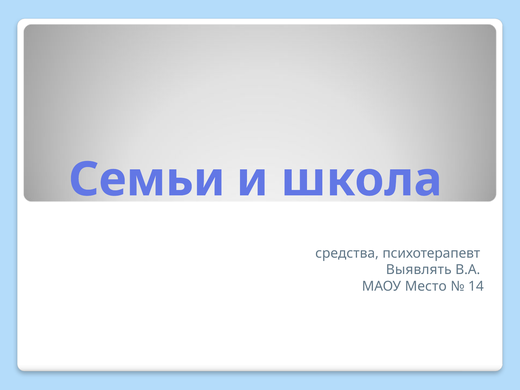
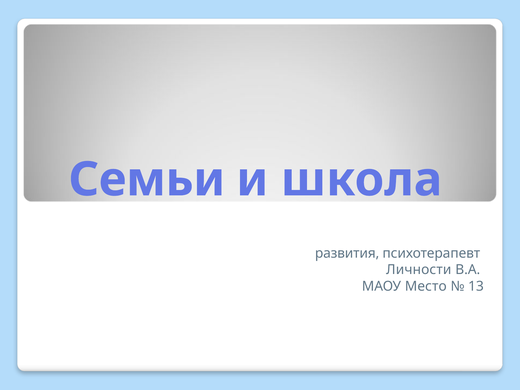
средства: средства -> развития (347, 253)
Выявлять: Выявлять -> Личности (419, 270)
14: 14 -> 13 (476, 286)
